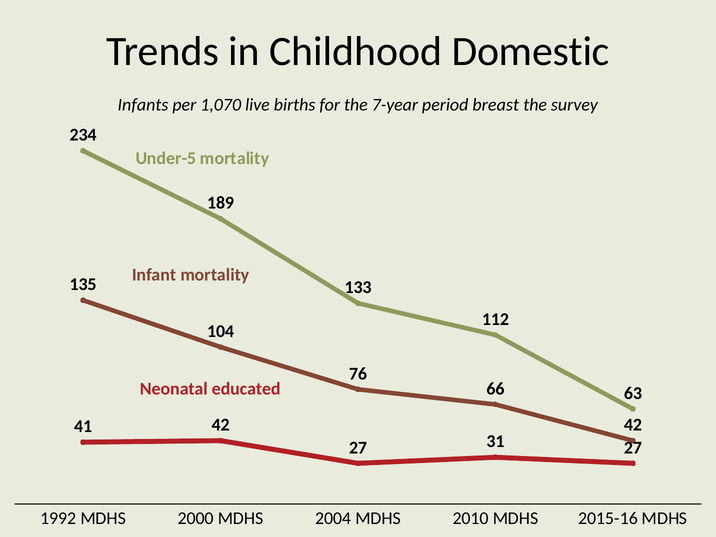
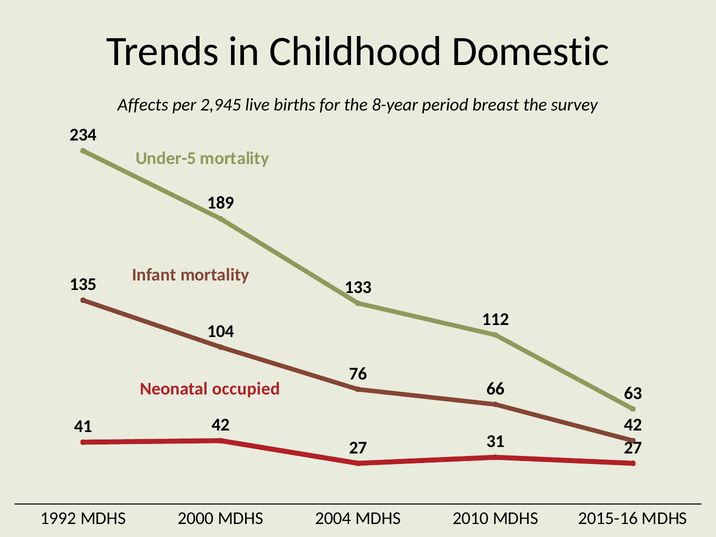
Infants: Infants -> Affects (143, 105)
1,070: 1,070 -> 2,945 (221, 105)
7-year: 7-year -> 8-year (395, 105)
educated: educated -> occupied (246, 389)
